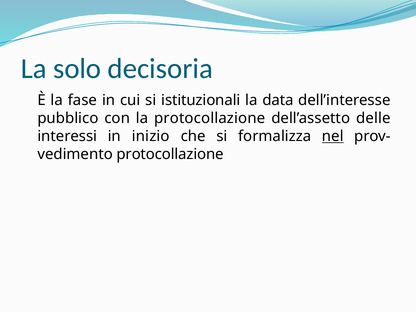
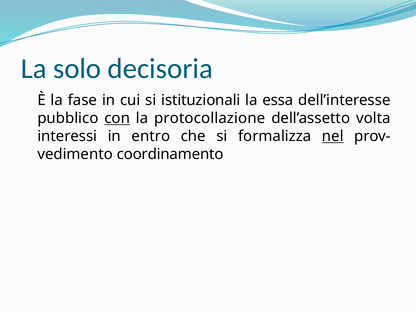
data: data -> essa (278, 100)
con underline: none -> present (117, 118)
delle: delle -> volta (373, 118)
inizio: inizio -> entro (151, 136)
protocollazione: protocollazione -> coordinamento (170, 154)
